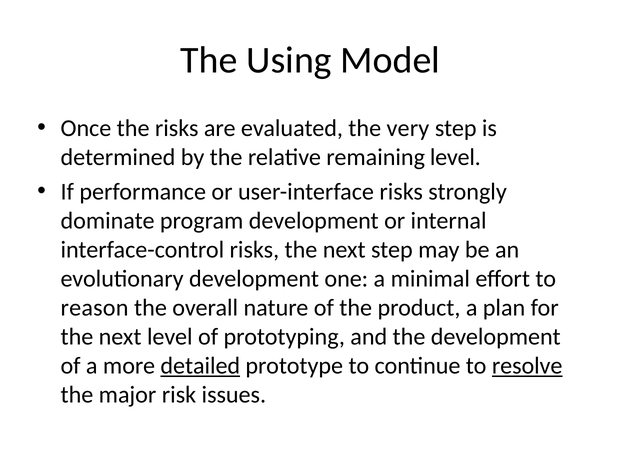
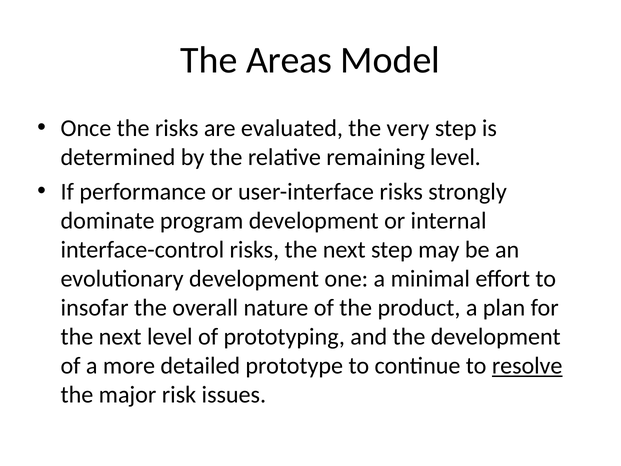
Using: Using -> Areas (289, 60)
reason: reason -> insofar (95, 307)
detailed underline: present -> none (200, 365)
